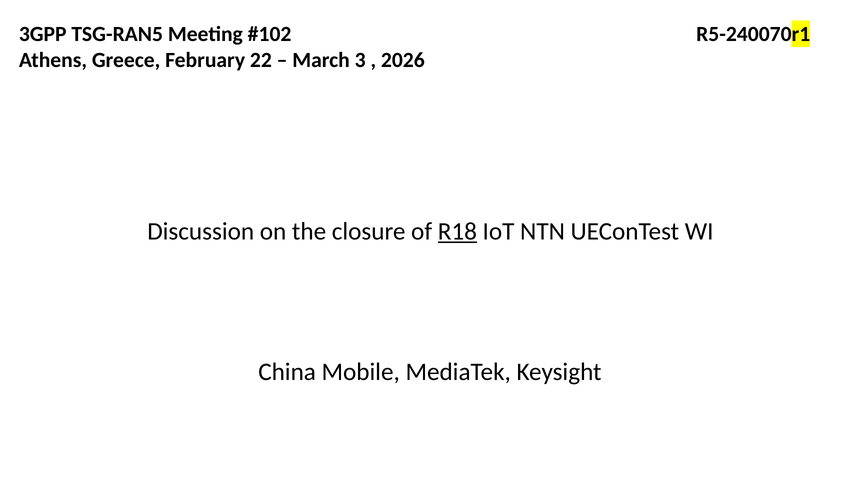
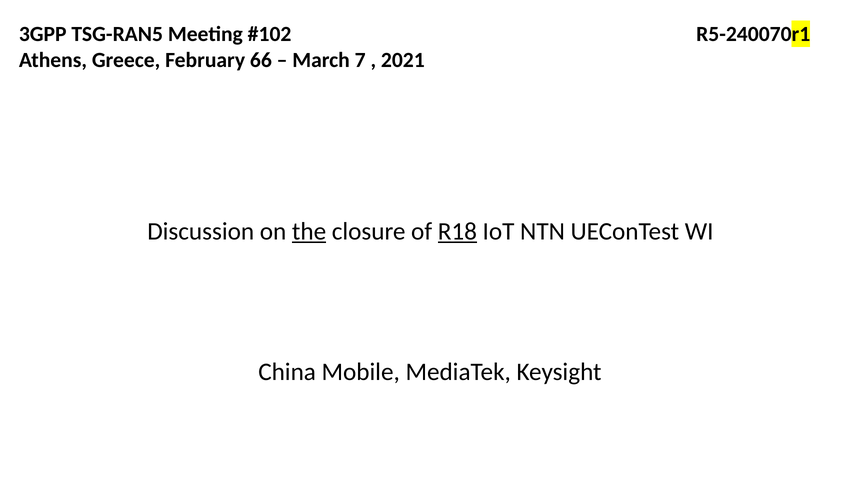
22: 22 -> 66 (261, 60)
3: 3 -> 7 (360, 60)
2026: 2026 -> 2021 (403, 60)
the underline: none -> present (309, 231)
